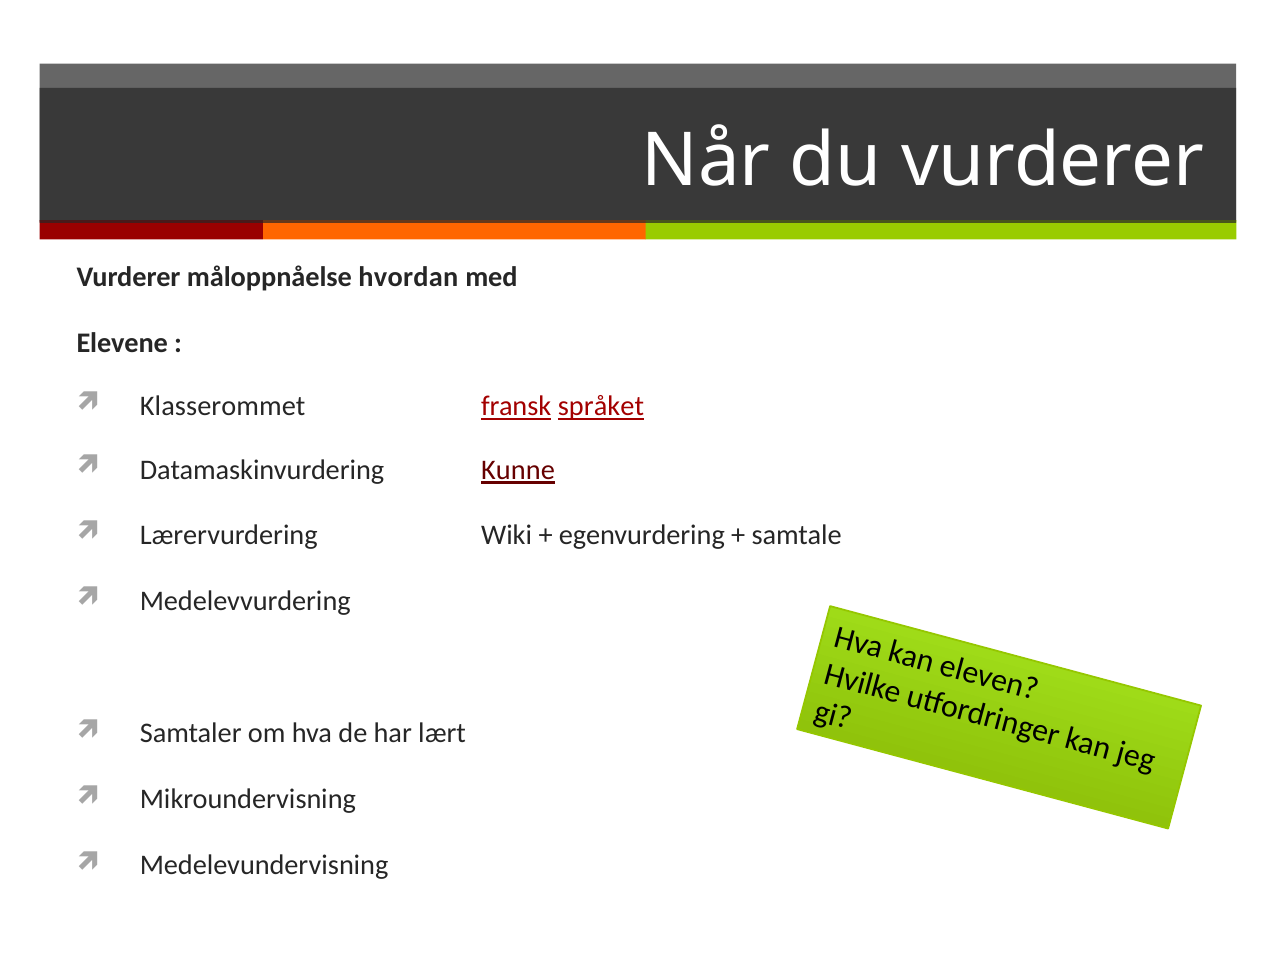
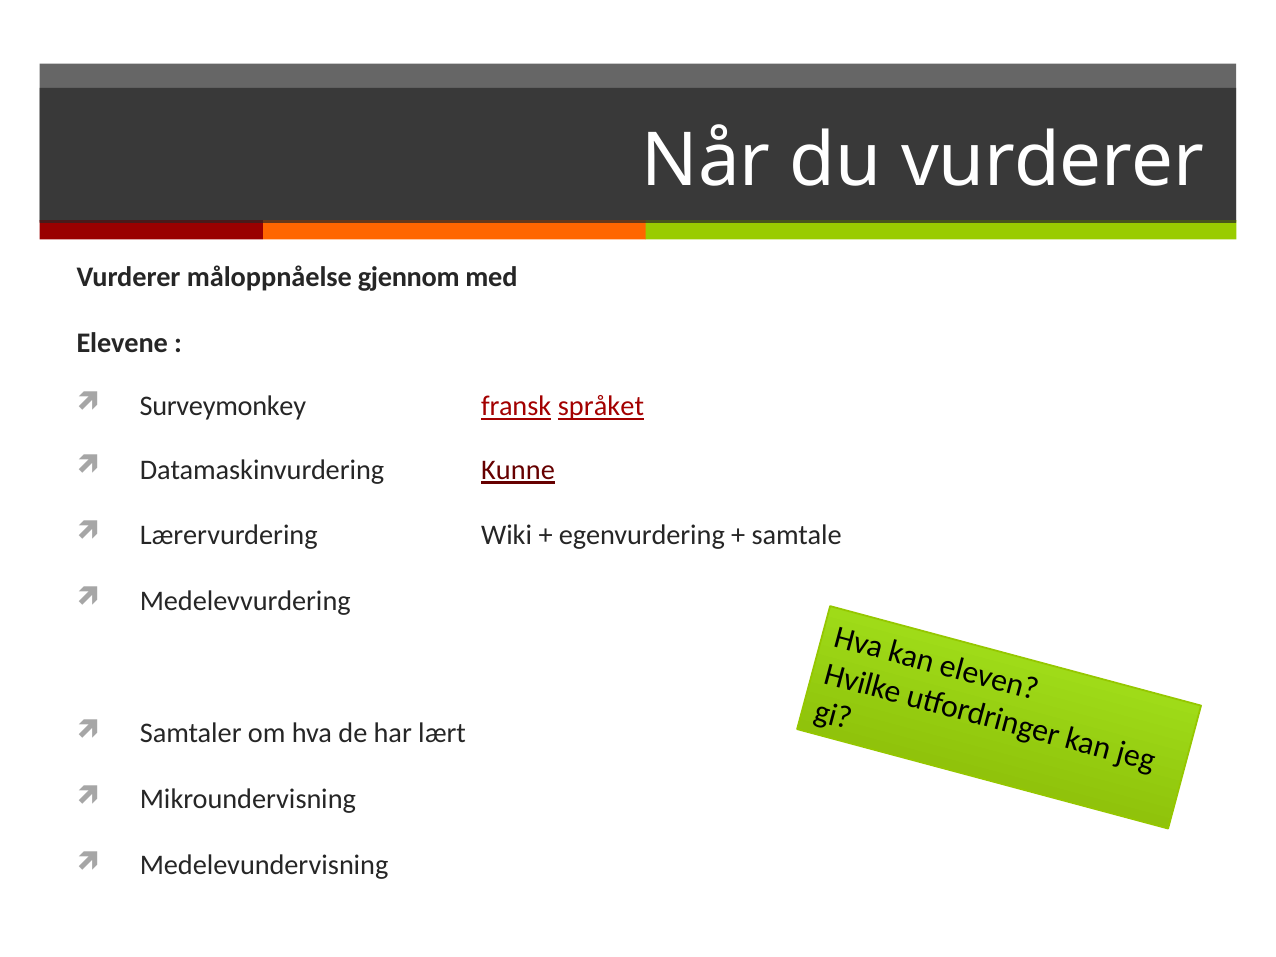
hvordan: hvordan -> gjennom (409, 277)
Klasserommet: Klasserommet -> Surveymonkey (223, 407)
